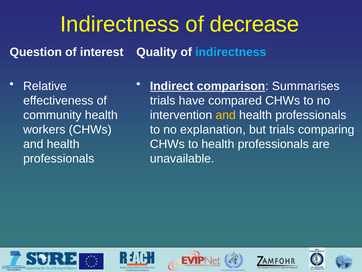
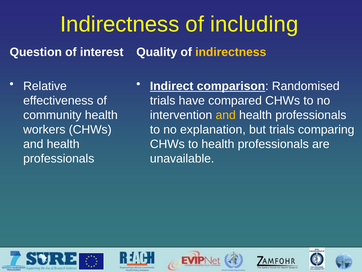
decrease: decrease -> including (254, 24)
indirectness colour: light blue -> yellow (231, 52)
Summarises: Summarises -> Randomised (306, 86)
